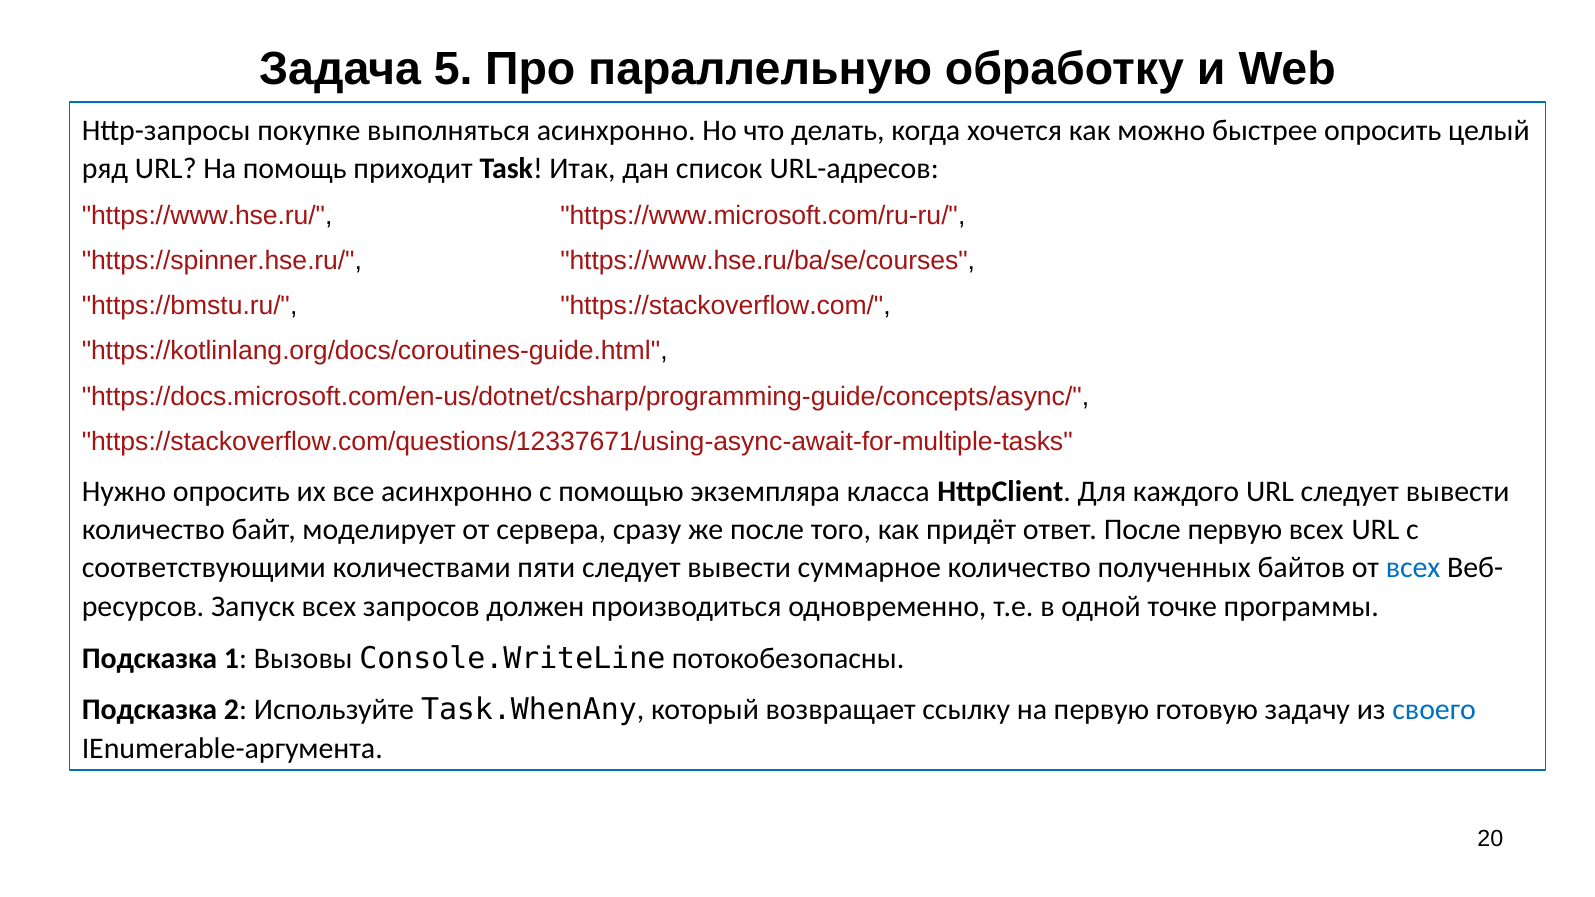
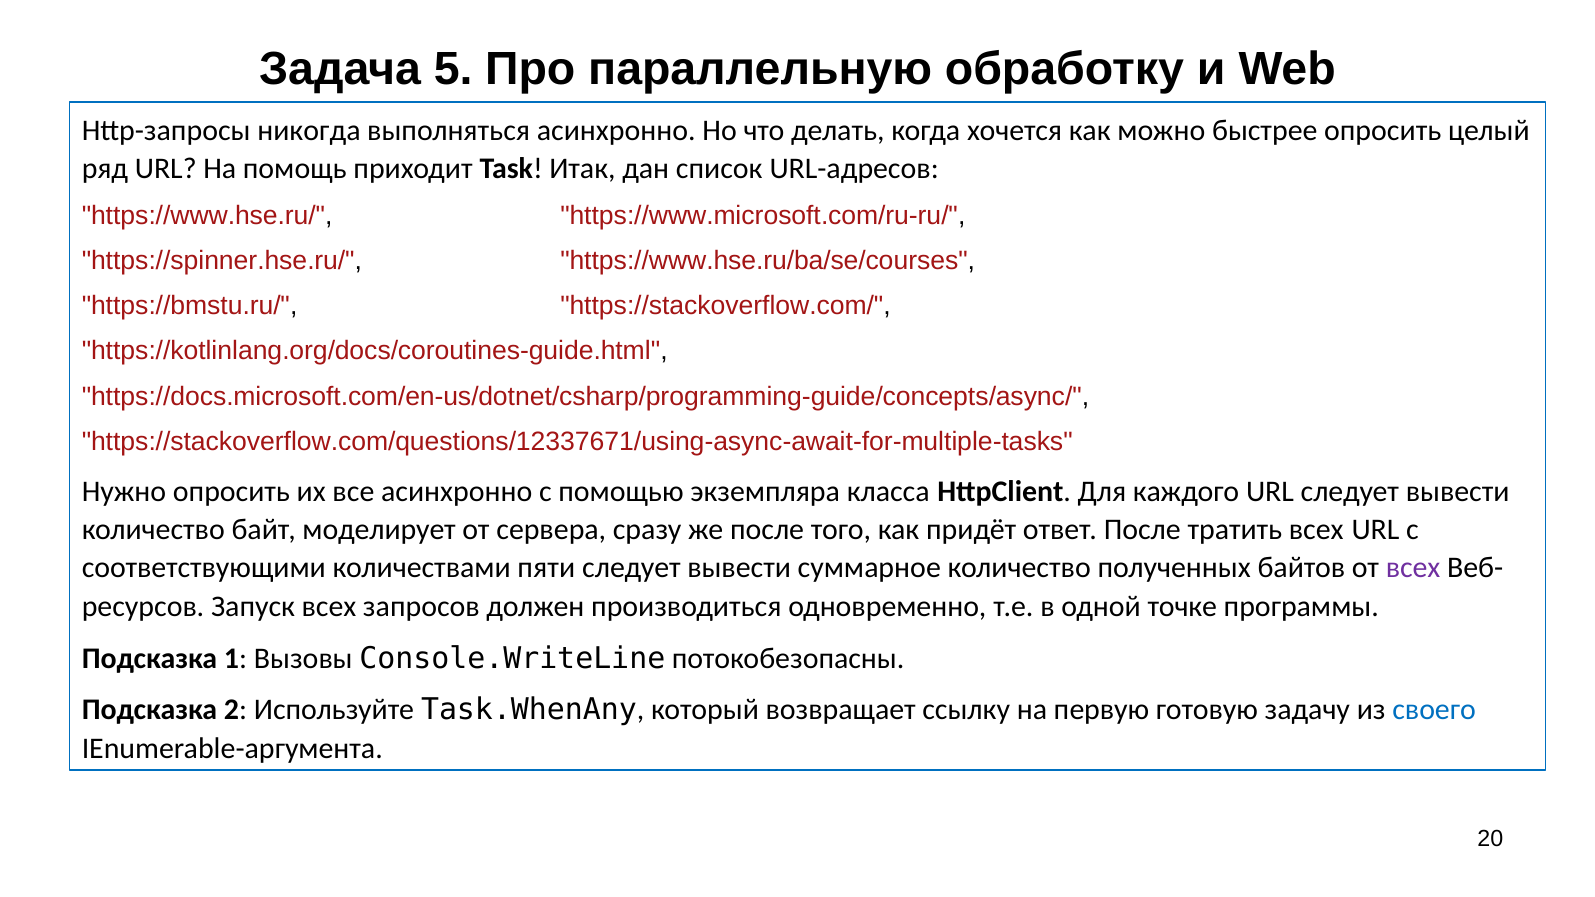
покупке: покупке -> никогда (309, 130)
После первую: первую -> тратить (1235, 530)
всех colour: blue -> purple (1413, 568)
